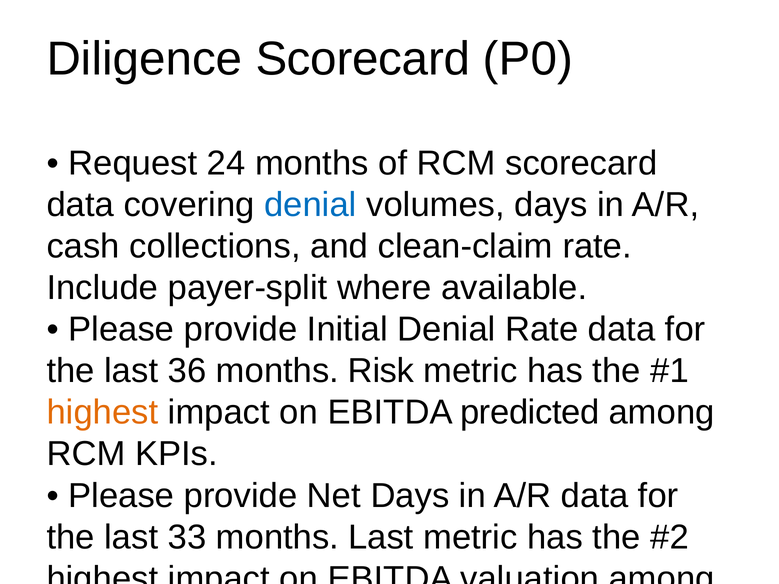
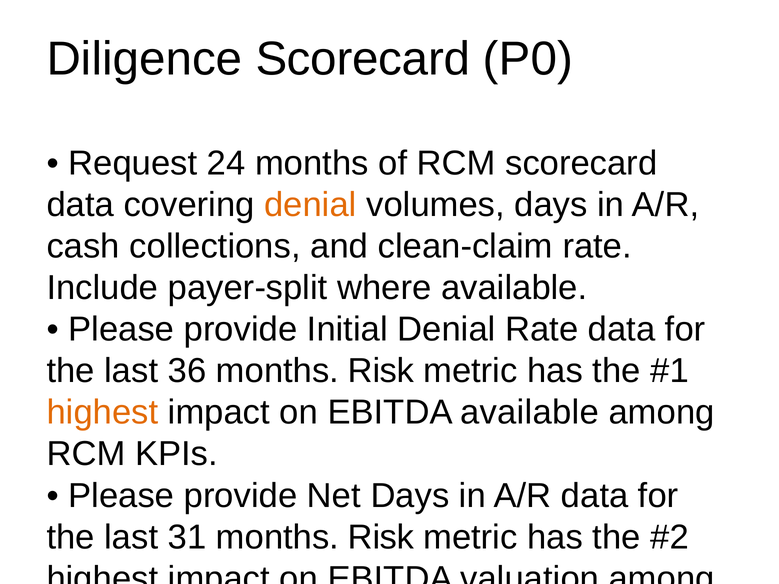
denial colour: blue -> orange (310, 205)
EBITDA predicted: predicted -> available (530, 413)
33: 33 -> 31 (187, 537)
Last: Last -> Risk (381, 537)
